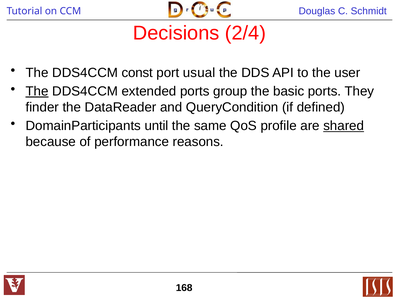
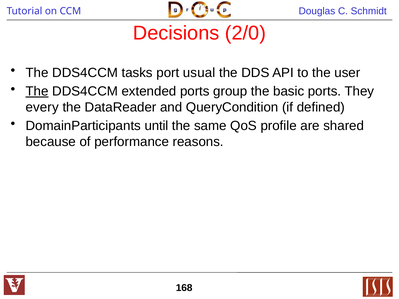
2/4: 2/4 -> 2/0 (245, 33)
const: const -> tasks (137, 73)
finder: finder -> every (42, 107)
shared underline: present -> none (344, 126)
